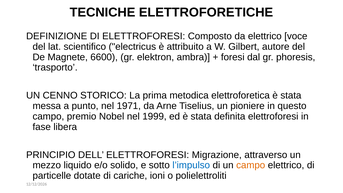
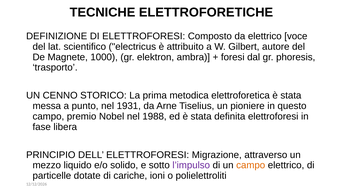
6600: 6600 -> 1000 (104, 57)
1971: 1971 -> 1931 (129, 106)
1999: 1999 -> 1988 (154, 116)
l’impulso colour: blue -> purple (191, 165)
